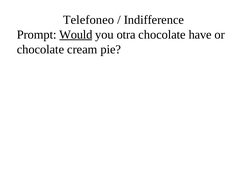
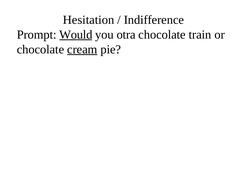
Telefoneo: Telefoneo -> Hesitation (89, 20)
have: have -> train (200, 35)
cream underline: none -> present (82, 49)
